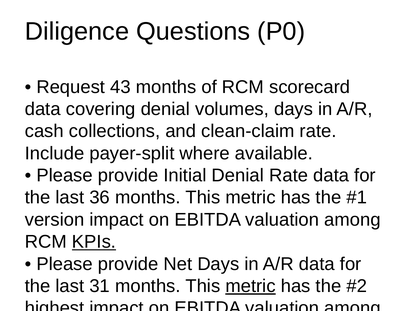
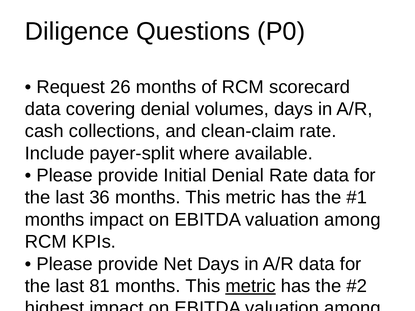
43: 43 -> 26 (120, 87)
version: version -> months (55, 220)
KPIs underline: present -> none (94, 242)
31: 31 -> 81 (100, 286)
